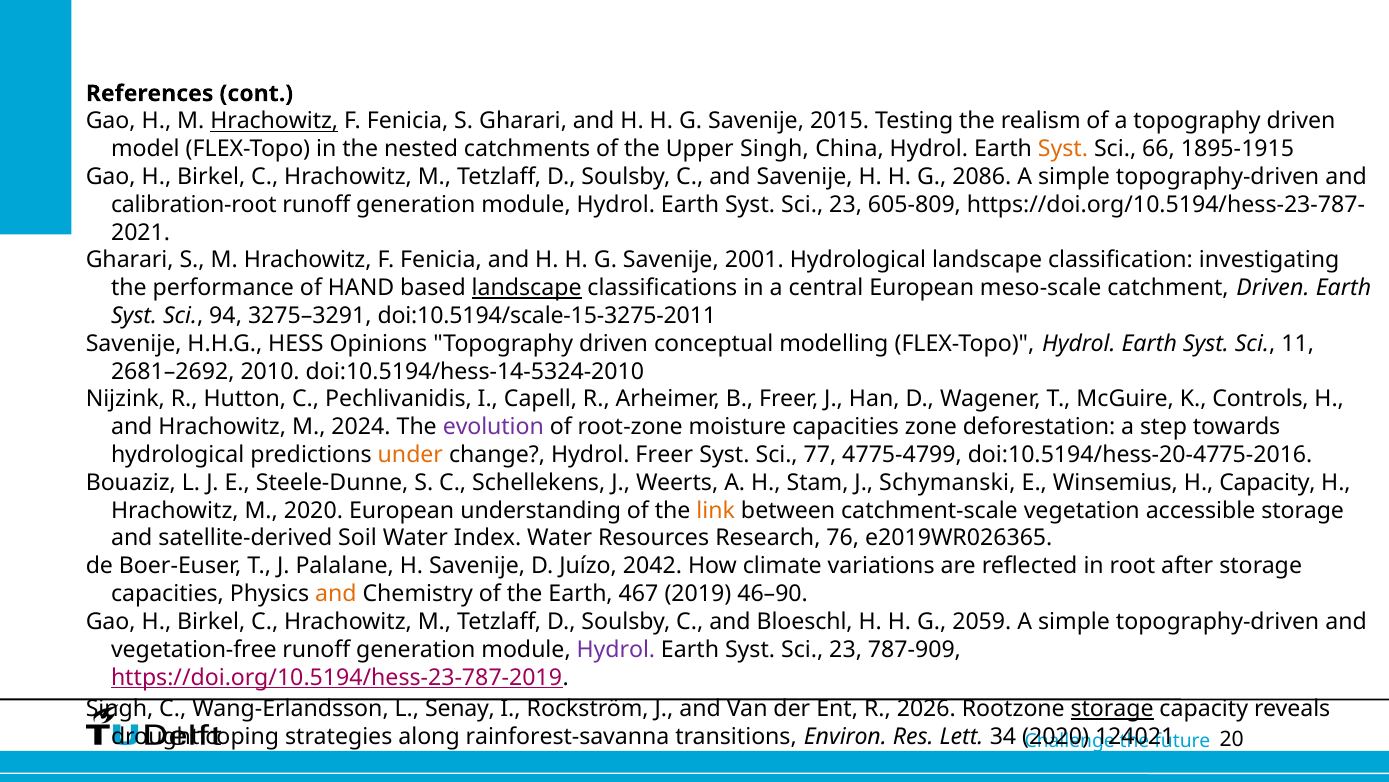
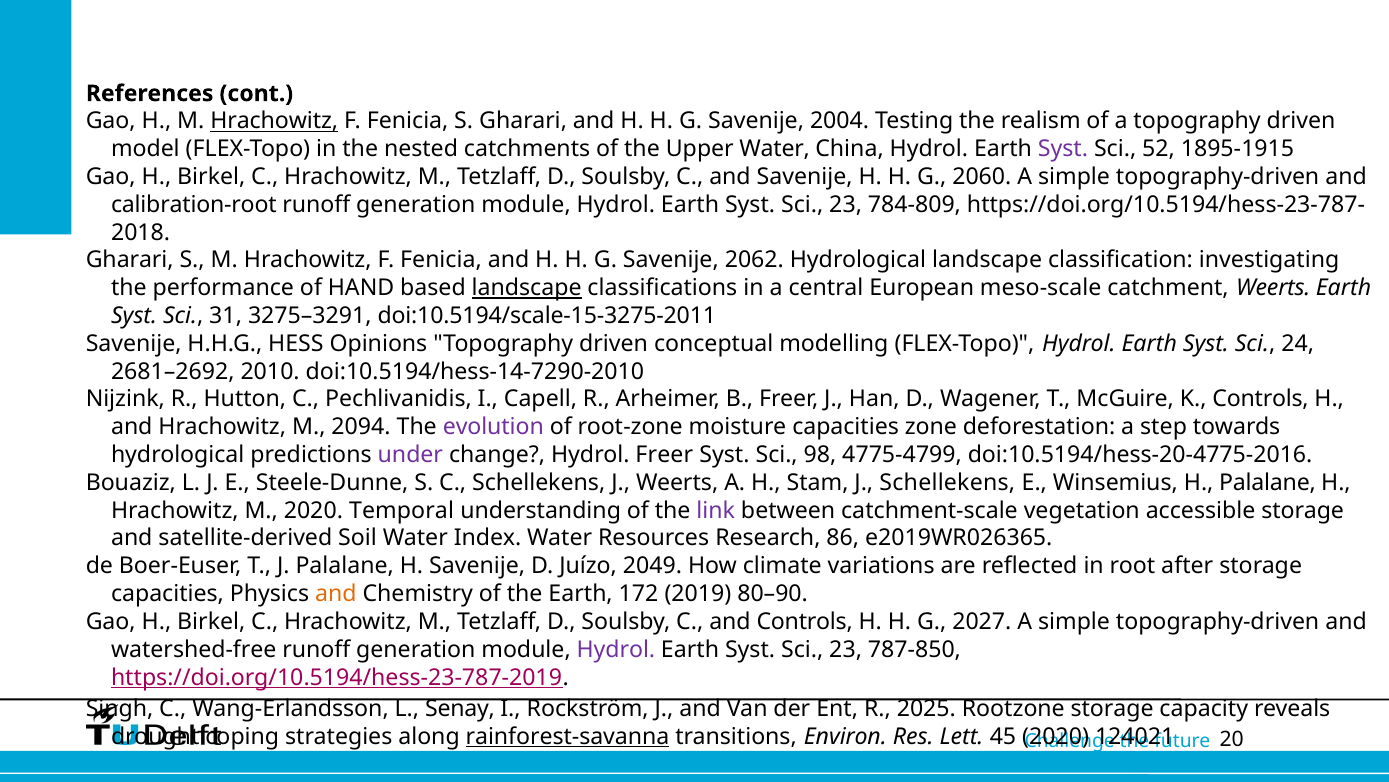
2015: 2015 -> 2004 (839, 121)
Upper Singh: Singh -> Water (775, 149)
Syst colour: orange -> purple (1063, 149)
66: 66 -> 52 (1158, 149)
2086: 2086 -> 2060 (982, 177)
605-809: 605-809 -> 784-809 (914, 205)
2021: 2021 -> 2018 (141, 232)
2001: 2001 -> 2062 (754, 260)
catchment Driven: Driven -> Weerts (1273, 288)
94: 94 -> 31 (226, 316)
11: 11 -> 24 (1298, 343)
doi:10.5194/hess-14-5324-2010: doi:10.5194/hess-14-5324-2010 -> doi:10.5194/hess-14-7290-2010 (475, 371)
2024: 2024 -> 2094 (361, 427)
under colour: orange -> purple (410, 455)
77: 77 -> 98 (820, 455)
J Schymanski: Schymanski -> Schellekens (947, 482)
H Capacity: Capacity -> Palalane (1268, 482)
2020 European: European -> Temporal (402, 510)
link colour: orange -> purple (716, 510)
76: 76 -> 86 (843, 538)
2042: 2042 -> 2049 (652, 566)
467: 467 -> 172 (639, 593)
46–90: 46–90 -> 80–90 (773, 593)
and Bloeschl: Bloeschl -> Controls (805, 621)
2059: 2059 -> 2027 (982, 621)
vegetation-free: vegetation-free -> watershed-free (194, 649)
787-909: 787-909 -> 787-850 (914, 649)
2026: 2026 -> 2025 (926, 708)
storage underline: present -> none (1112, 708)
rainforest-savanna underline: none -> present (567, 736)
34: 34 -> 45 (1003, 736)
